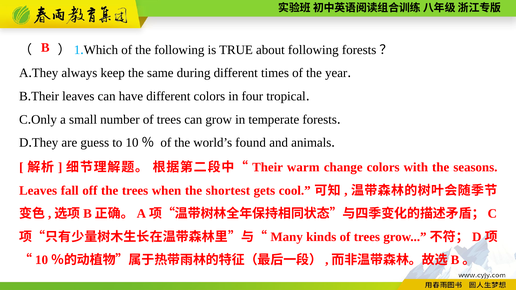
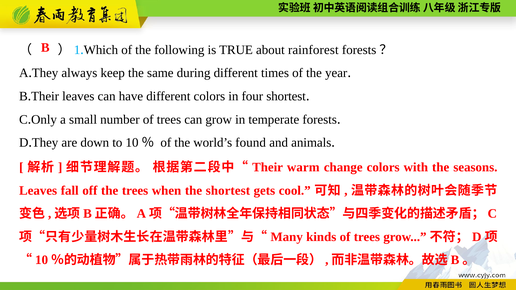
about following: following -> rainforest (313, 50)
four tropical: tropical -> shortest (286, 96)
guess: guess -> down (95, 143)
